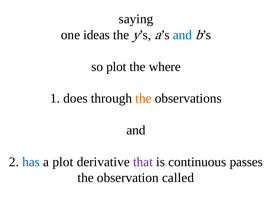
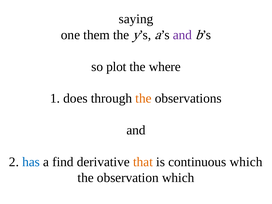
ideas: ideas -> them (97, 35)
and colour: blue -> purple (182, 35)
a plot: plot -> find (63, 162)
that colour: purple -> orange (143, 162)
continuous passes: passes -> which (246, 162)
observation called: called -> which (178, 178)
